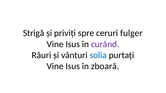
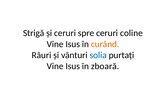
și priviți: priviți -> ceruri (65, 33)
fulger: fulger -> coline (131, 33)
curând colour: purple -> orange (105, 44)
